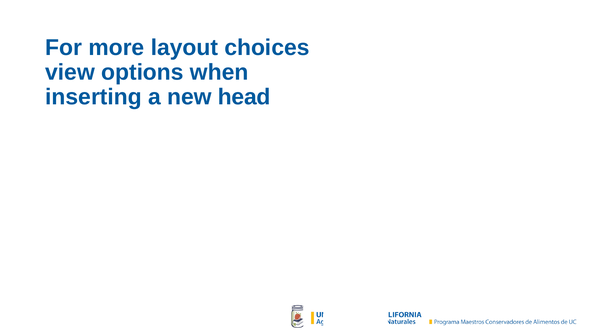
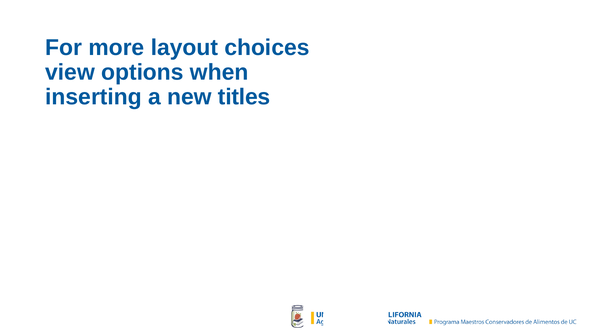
head: head -> titles (244, 97)
